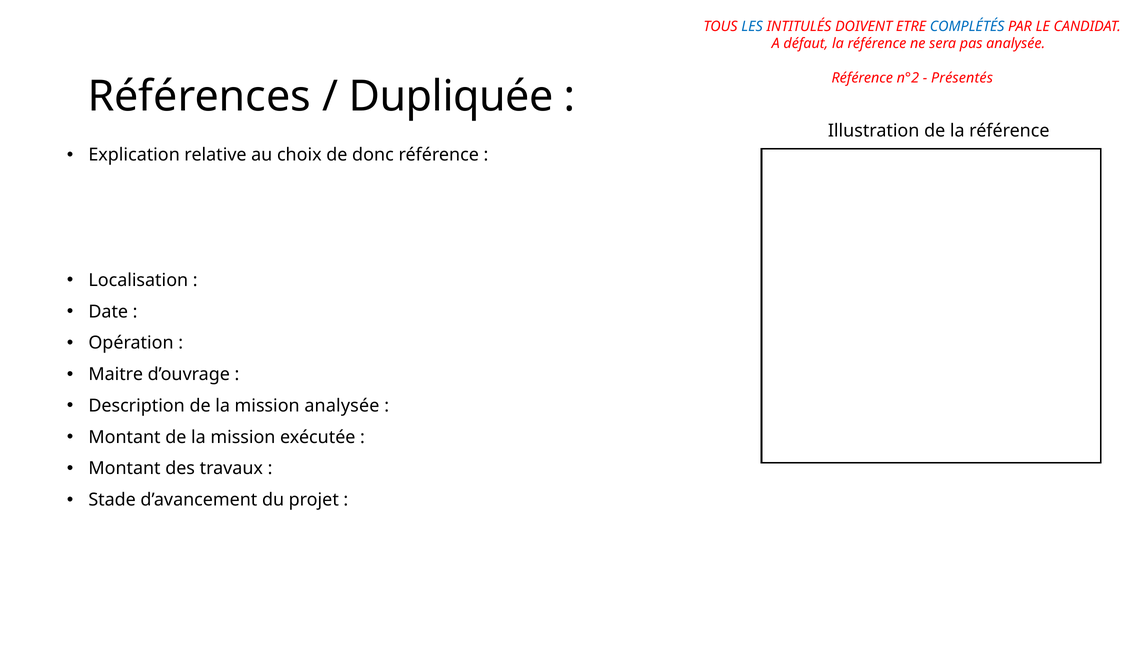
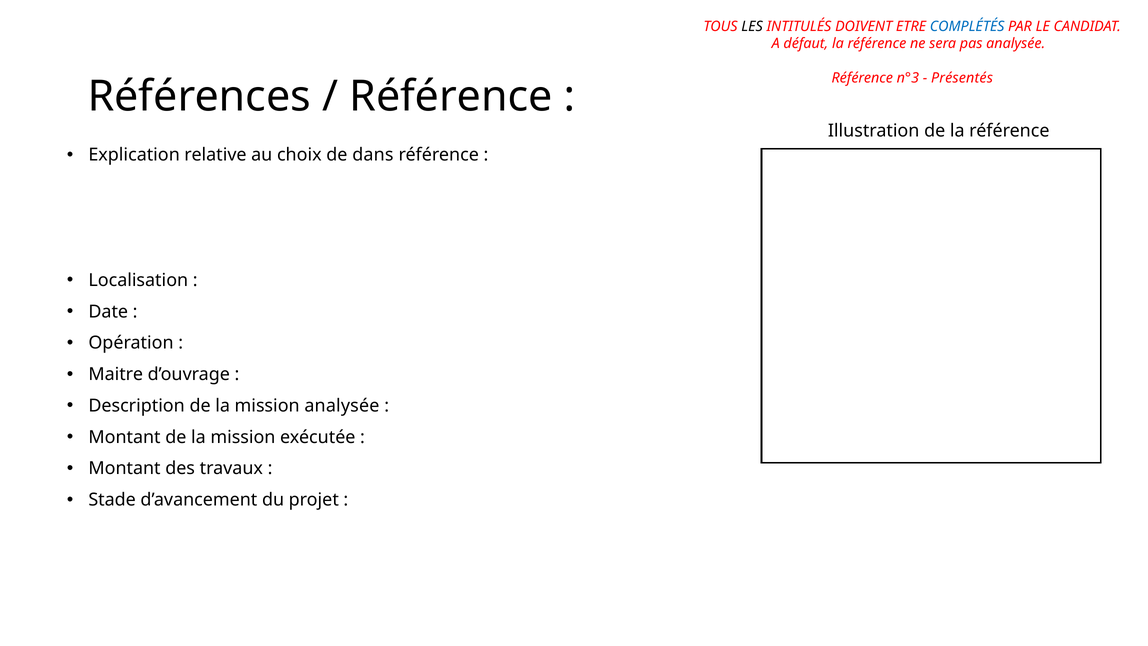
LES colour: blue -> black (752, 26)
n°2: n°2 -> n°3 (908, 78)
Dupliquée: Dupliquée -> Référence (451, 96)
donc: donc -> dans (373, 155)
